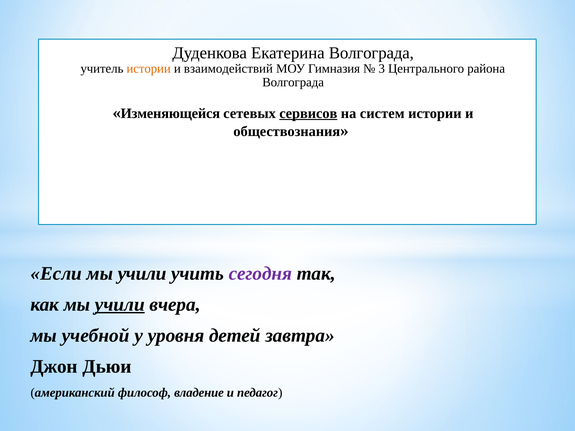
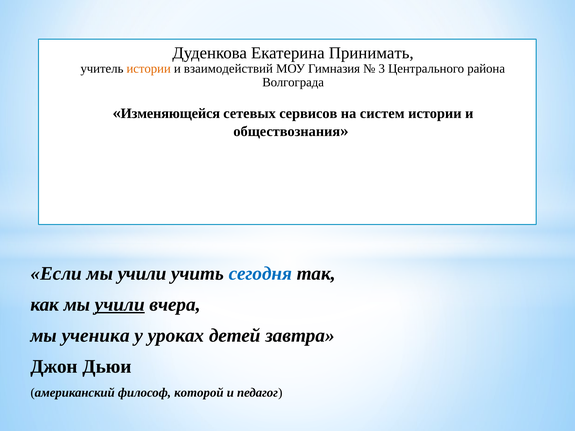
Екатерина Волгограда: Волгограда -> Принимать (371, 53)
сервисов underline: present -> none (308, 113)
сегодня colour: purple -> blue (260, 274)
учебной: учебной -> ученика (96, 336)
уровня: уровня -> уроках (176, 336)
владение: владение -> которой (199, 393)
